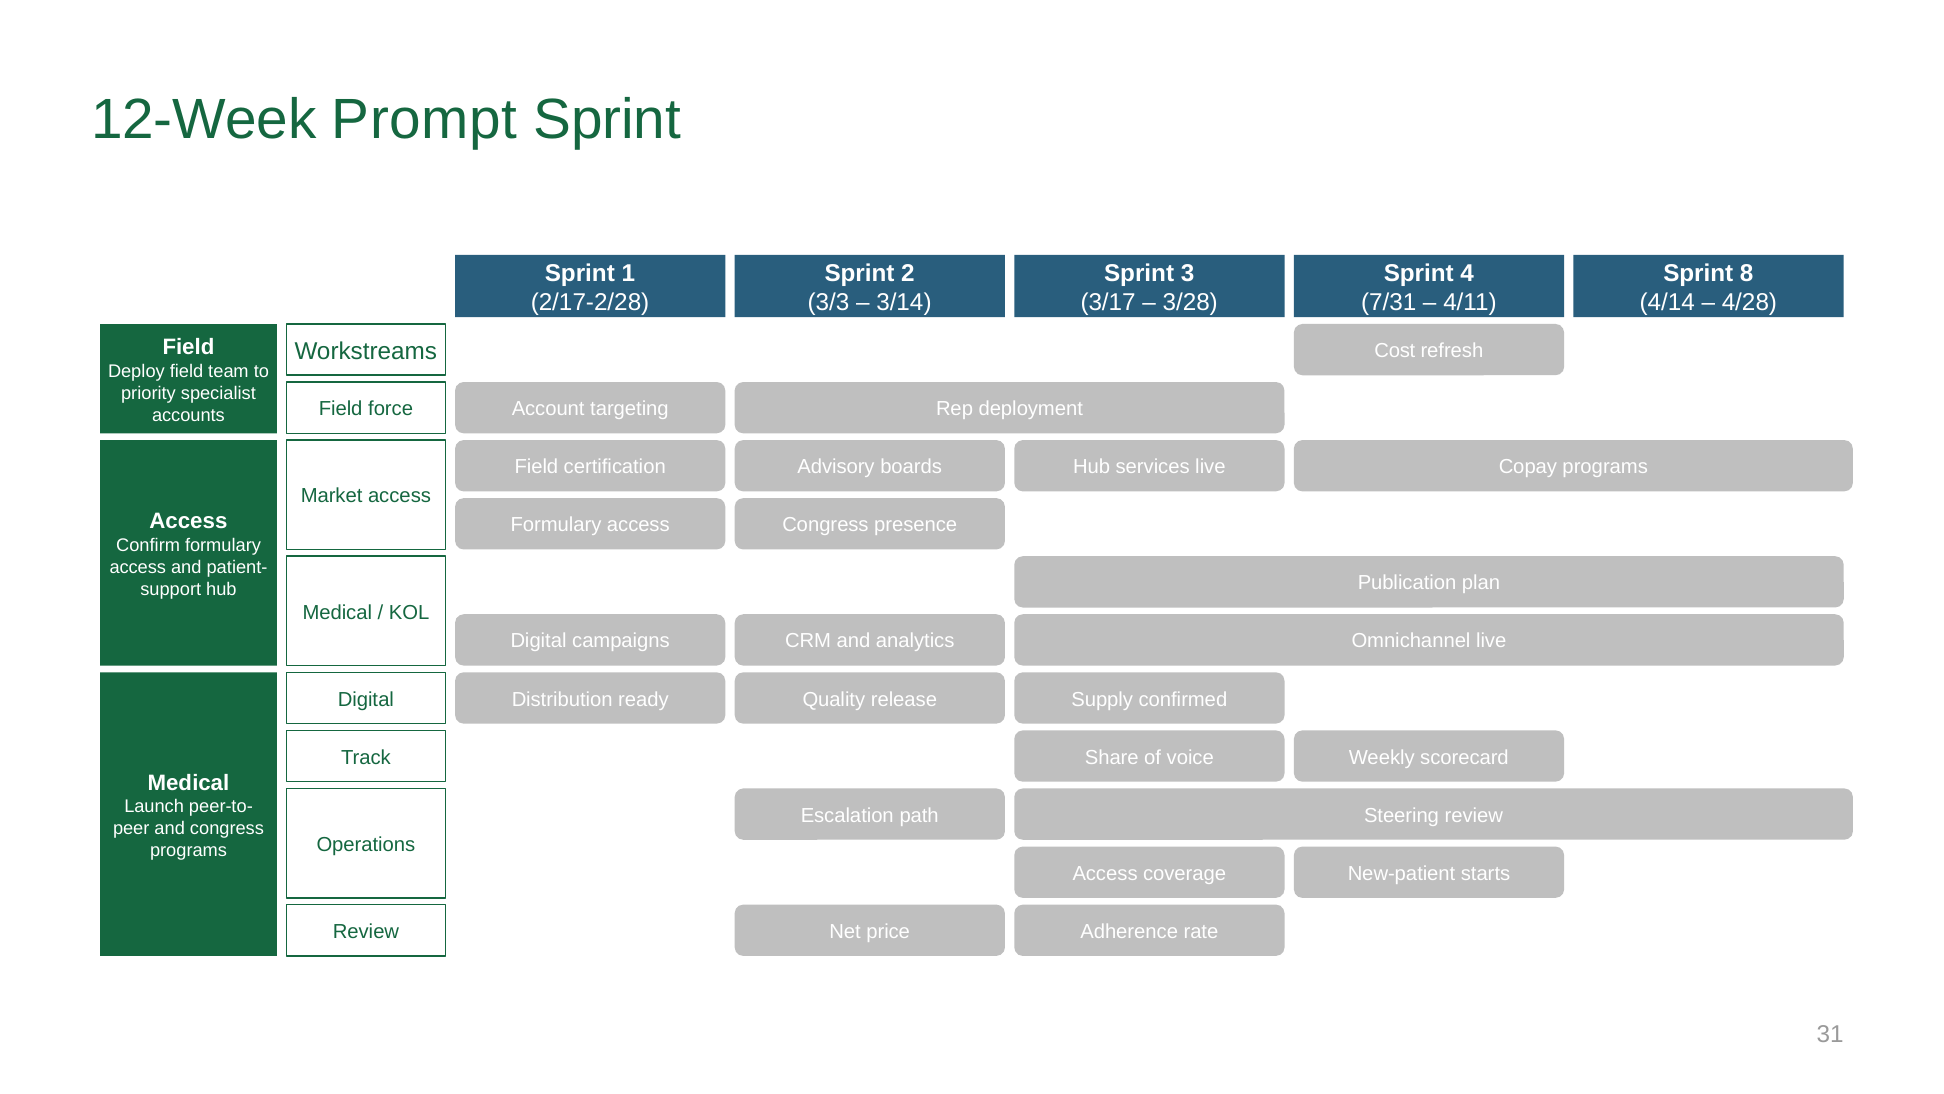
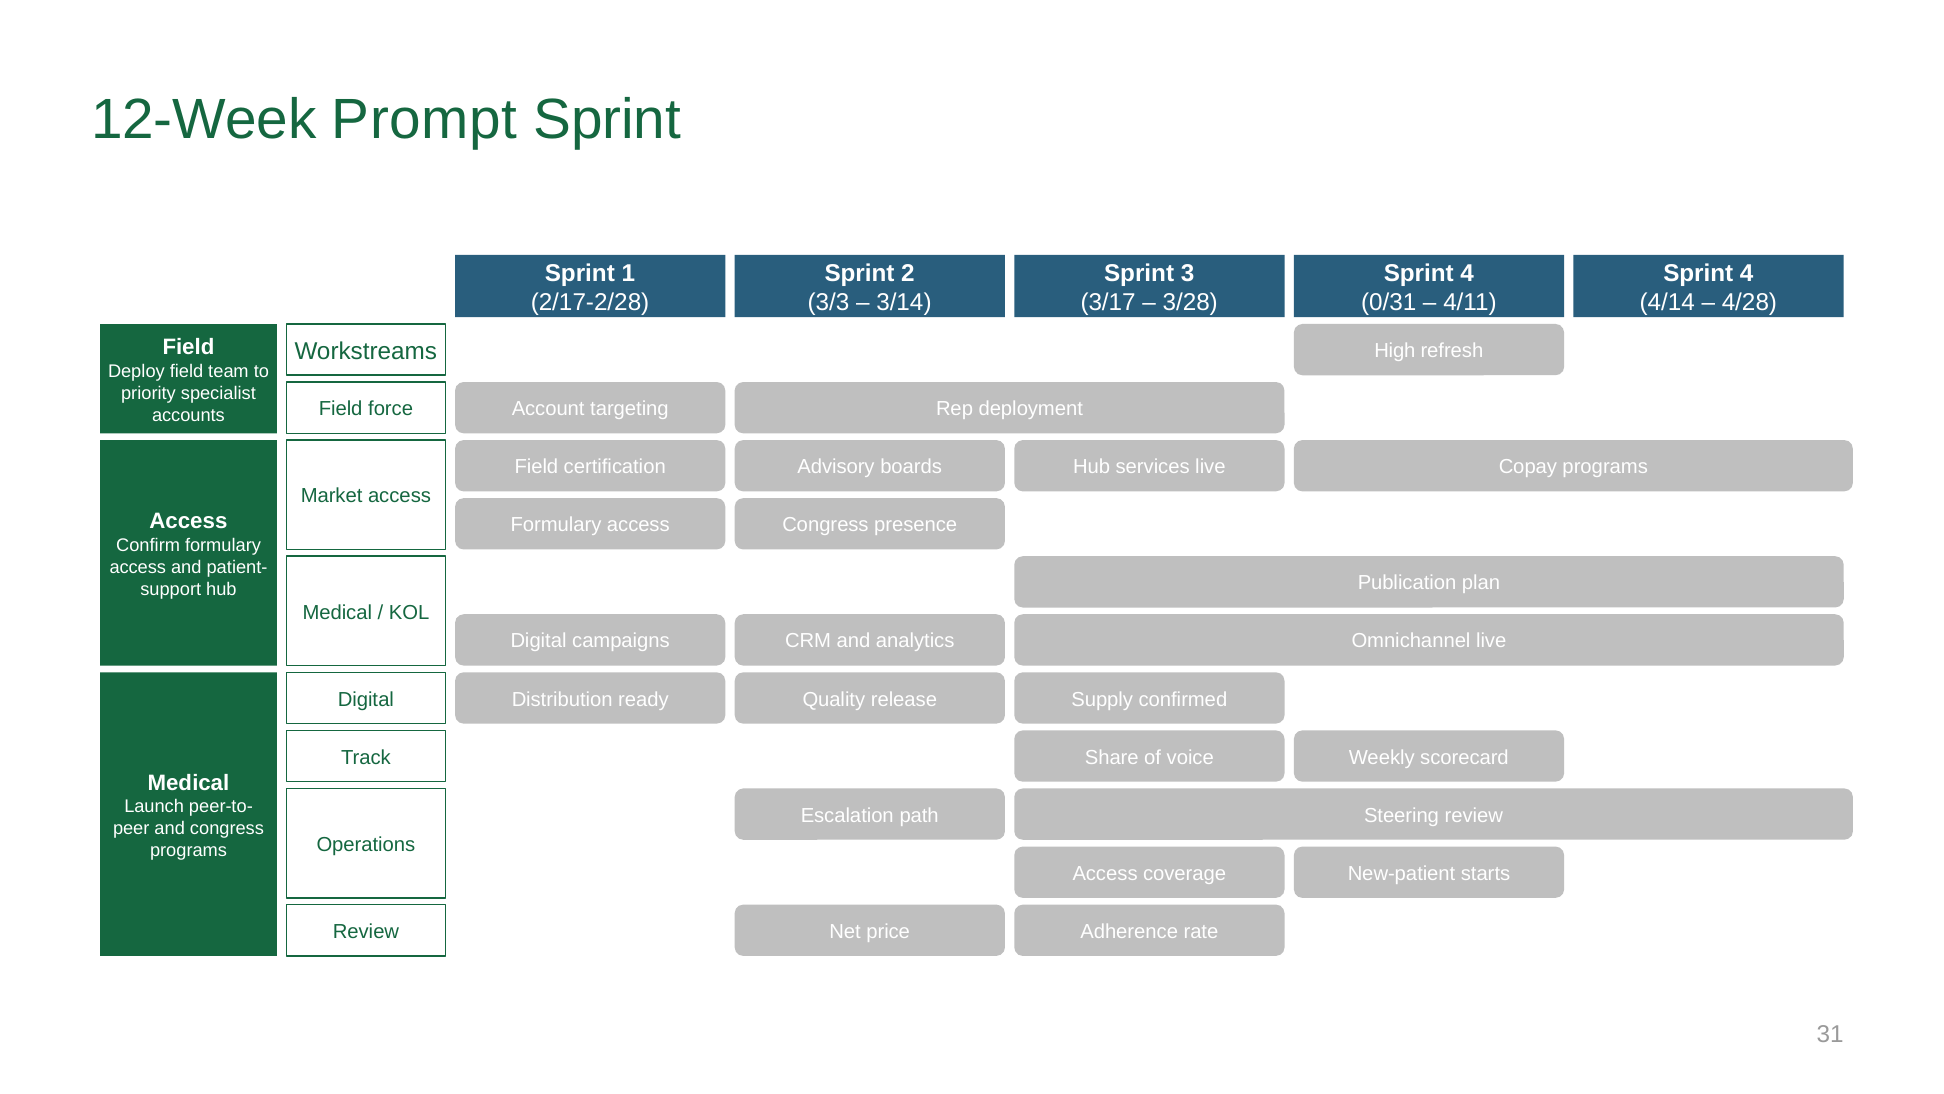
8: 8 -> 4 (1747, 273)
7/31: 7/31 -> 0/31 (1389, 302)
Cost: Cost -> High (1395, 351)
